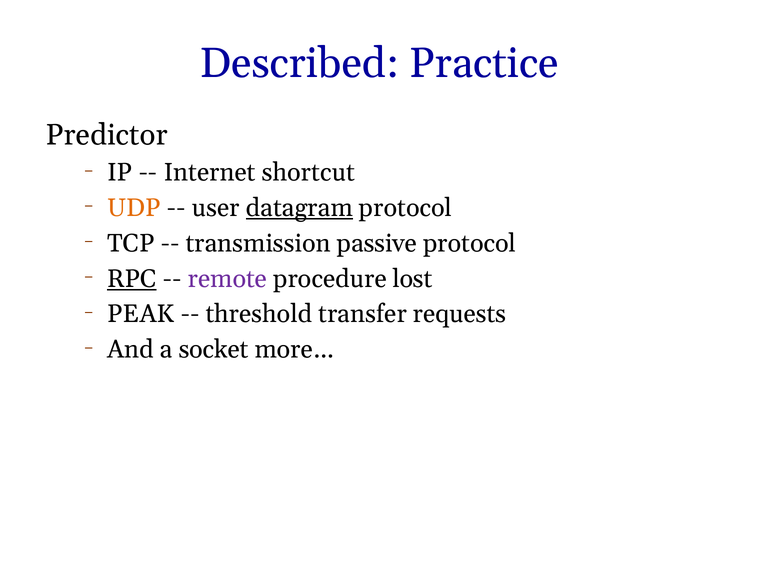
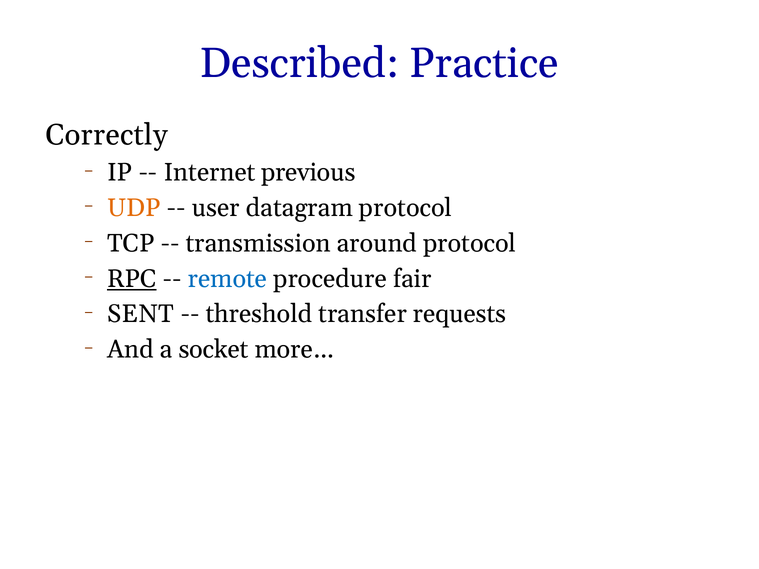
Predictor: Predictor -> Correctly (107, 135)
shortcut: shortcut -> previous (308, 173)
datagram underline: present -> none (299, 208)
passive: passive -> around (377, 243)
remote colour: purple -> blue (227, 279)
lost: lost -> fair (412, 279)
PEAK: PEAK -> SENT (141, 314)
